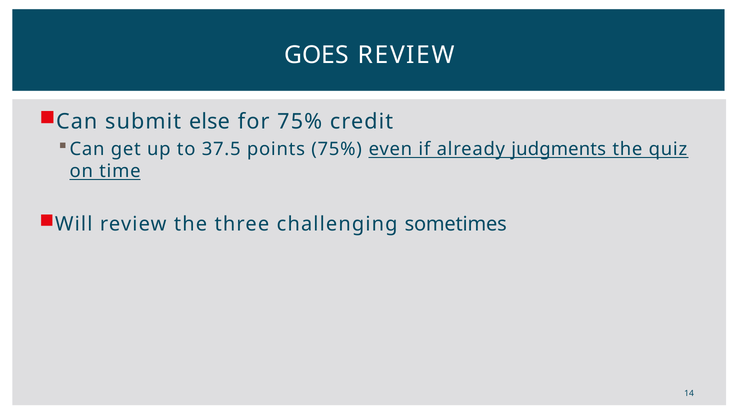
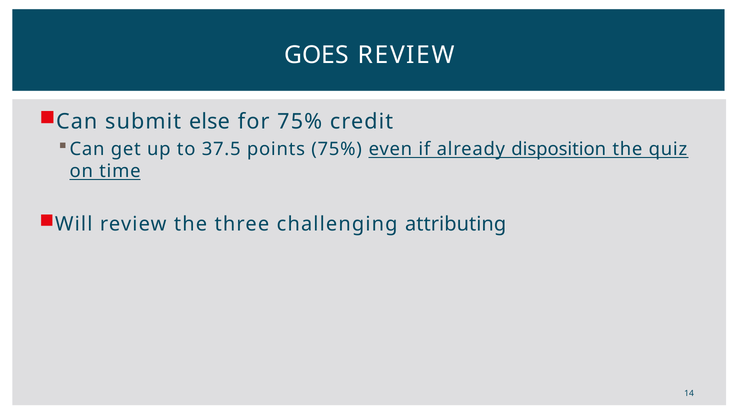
judgments: judgments -> disposition (559, 149)
sometimes: sometimes -> attributing (456, 224)
